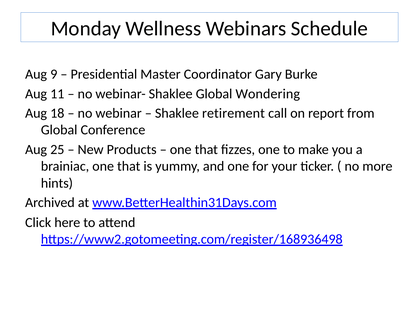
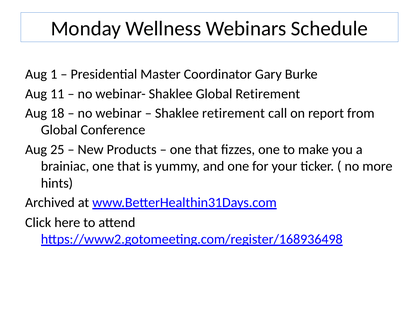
9: 9 -> 1 (54, 74)
Global Wondering: Wondering -> Retirement (268, 94)
